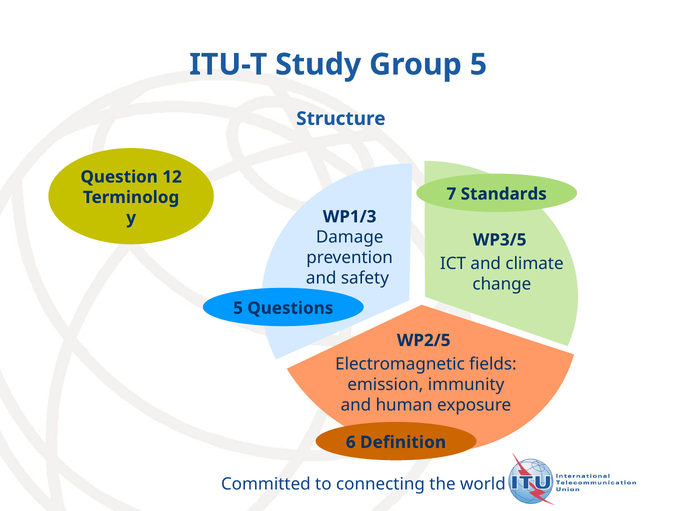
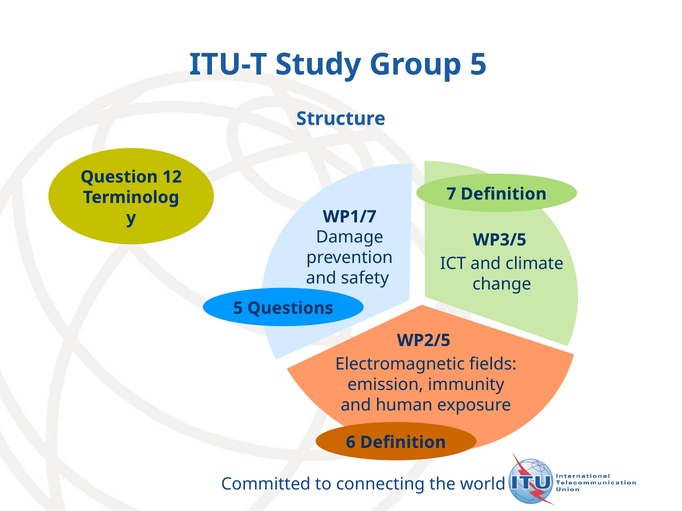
7 Standards: Standards -> Definition (504, 194)
WP1/3: WP1/3 -> WP1/7 (350, 217)
